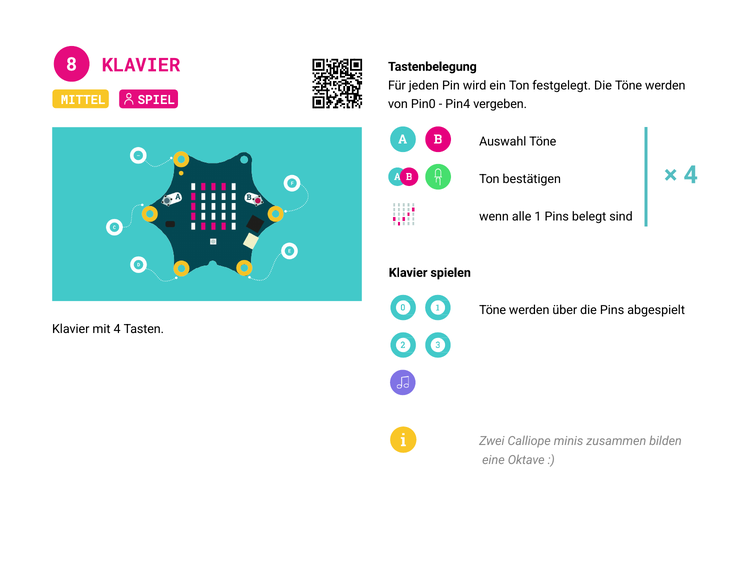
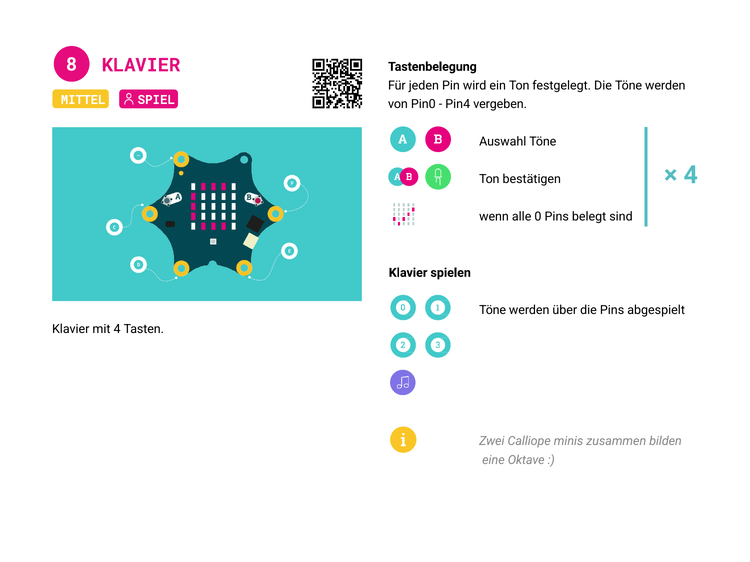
1: 1 -> 0 (538, 217)
